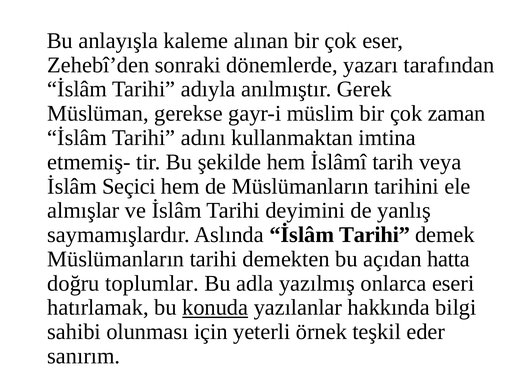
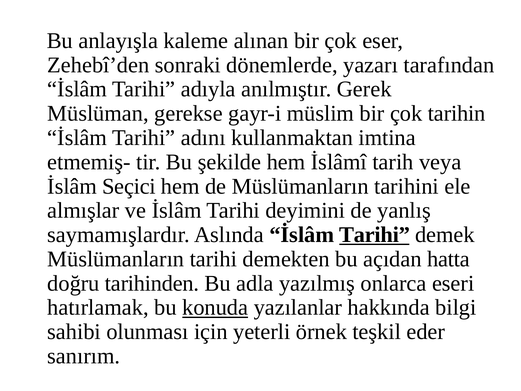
zaman: zaman -> tarihin (457, 113)
Tarihi underline: none -> present (374, 235)
toplumlar: toplumlar -> tarihinden (152, 283)
